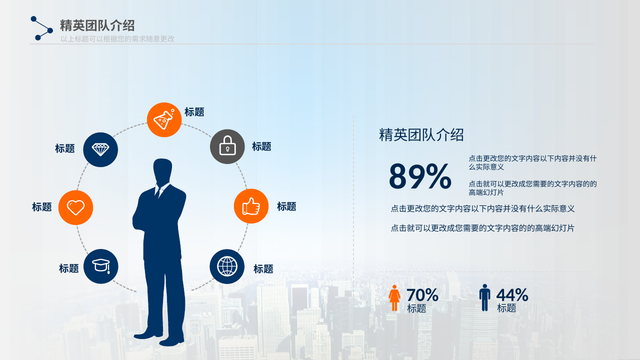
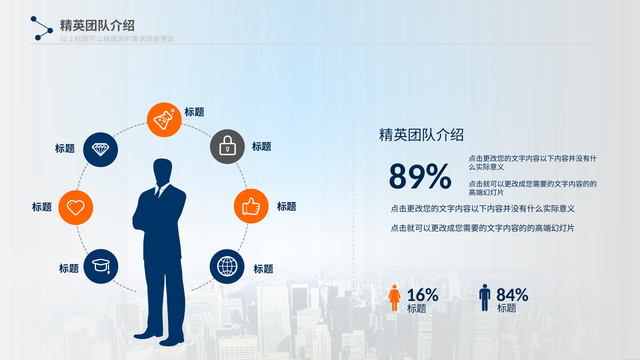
70%: 70% -> 16% (423, 295)
44%: 44% -> 84% (512, 295)
